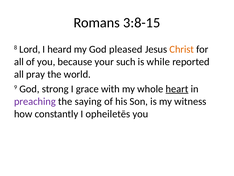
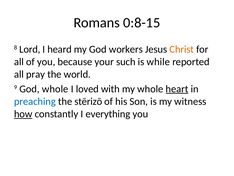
3:8-15: 3:8-15 -> 0:8-15 (142, 23)
pleased: pleased -> workers (126, 49)
God strong: strong -> whole (55, 89)
grace: grace -> loved (87, 89)
preaching colour: purple -> blue (35, 101)
saying: saying -> stērizō (88, 101)
how underline: none -> present (23, 114)
opheiletēs: opheiletēs -> everything (108, 114)
